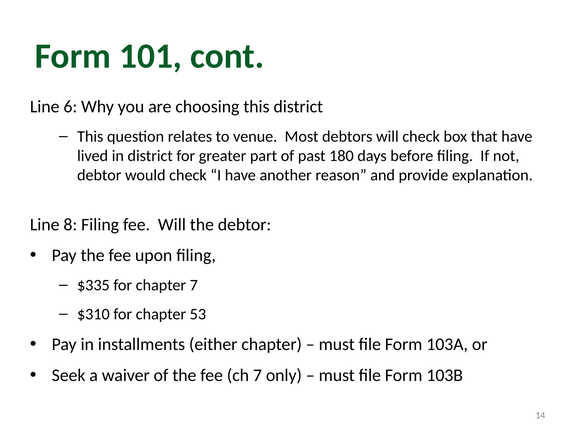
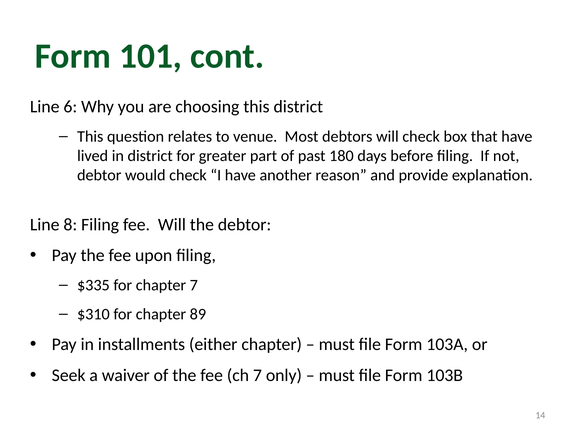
53: 53 -> 89 (198, 314)
